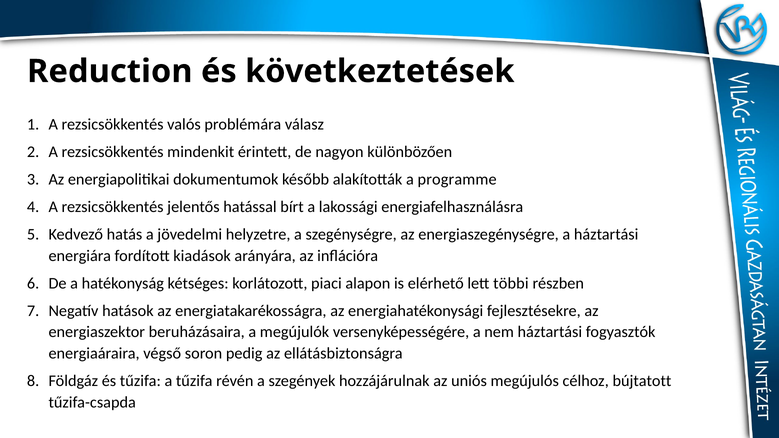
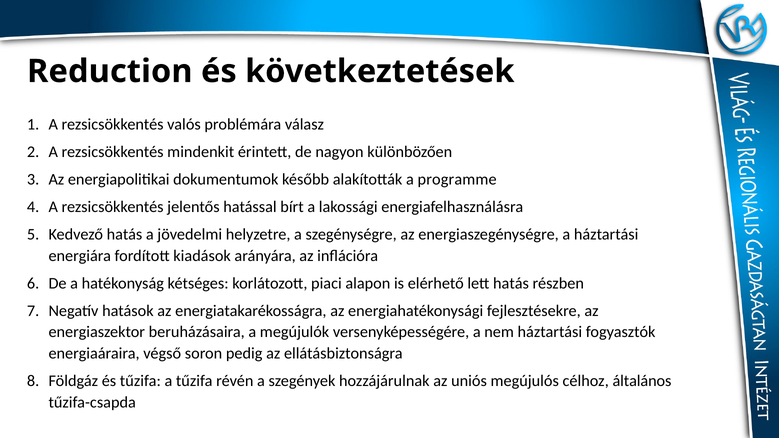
lett többi: többi -> hatás (511, 283)
bújtatott: bújtatott -> általános (642, 381)
